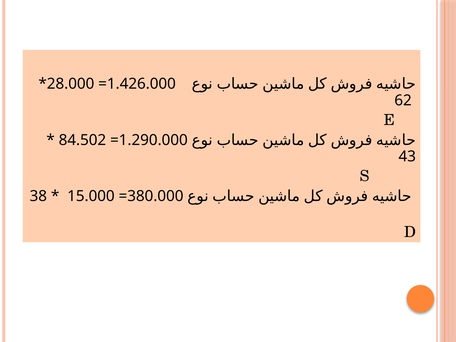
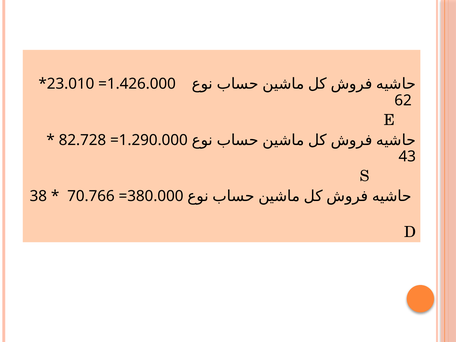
28.000: 28.000 -> 23.010 (71, 84)
84.502: 84.502 -> 82.728 (82, 140)
15.000: 15.000 -> 70.766 (91, 196)
